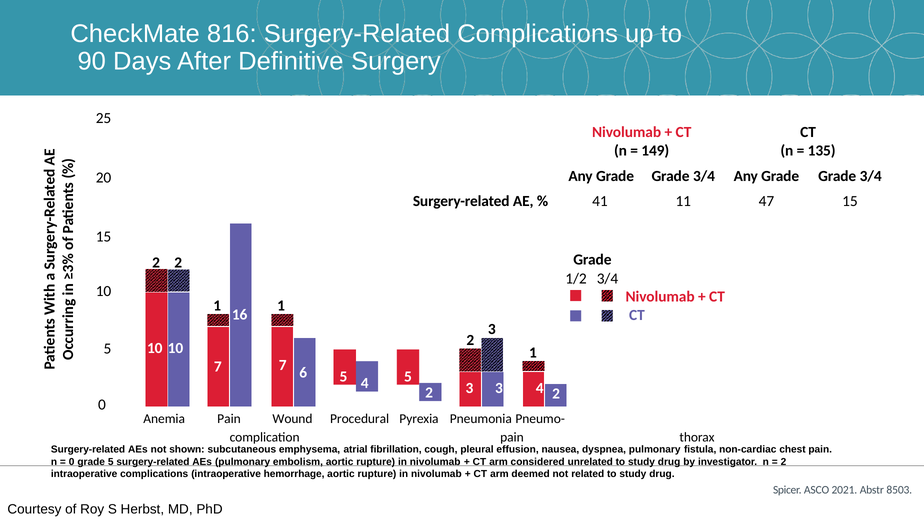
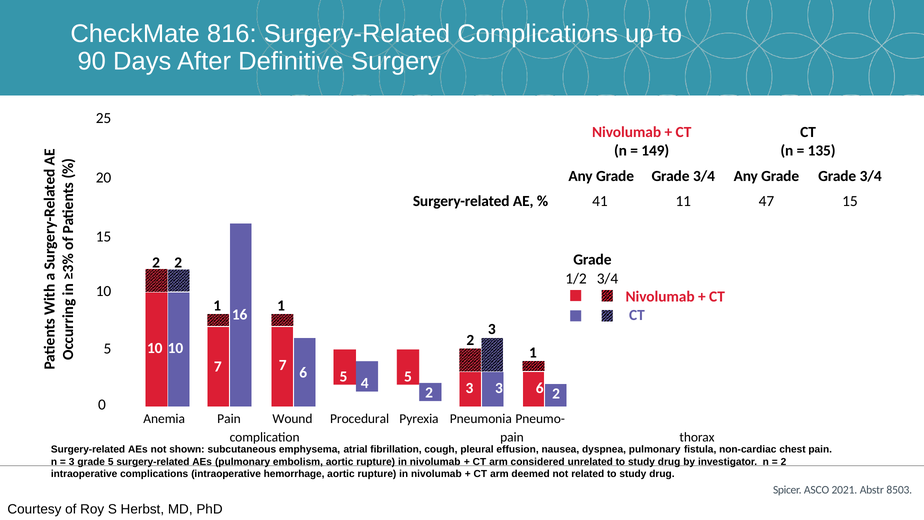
3 4: 4 -> 6 (540, 388)
0: 0 -> 3 (72, 461)
